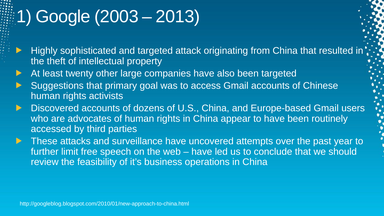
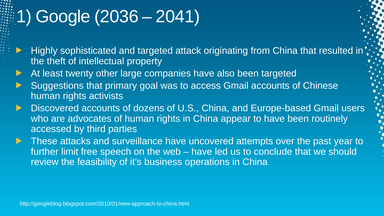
2003: 2003 -> 2036 (116, 17)
2013: 2013 -> 2041 (178, 17)
